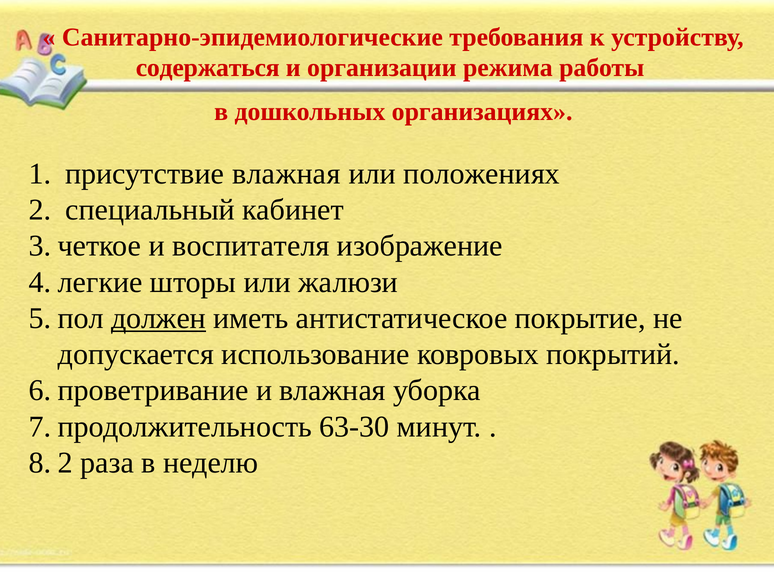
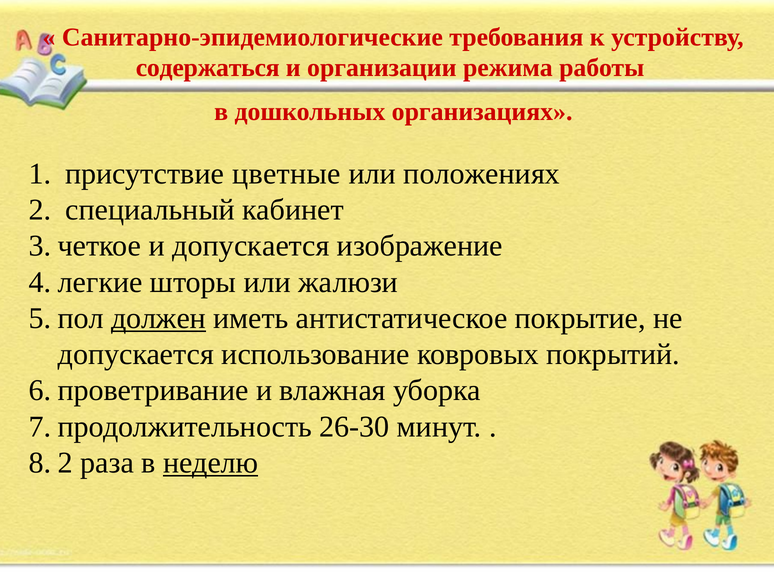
присутствие влажная: влажная -> цветные (286, 174)
и воспитателя: воспитателя -> допускается (251, 246)
63-30: 63-30 -> 26-30 (354, 427)
неделю underline: none -> present (211, 463)
